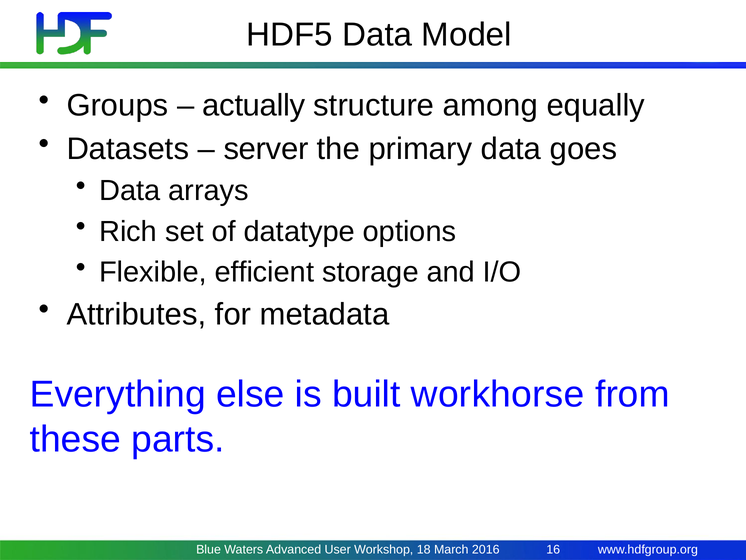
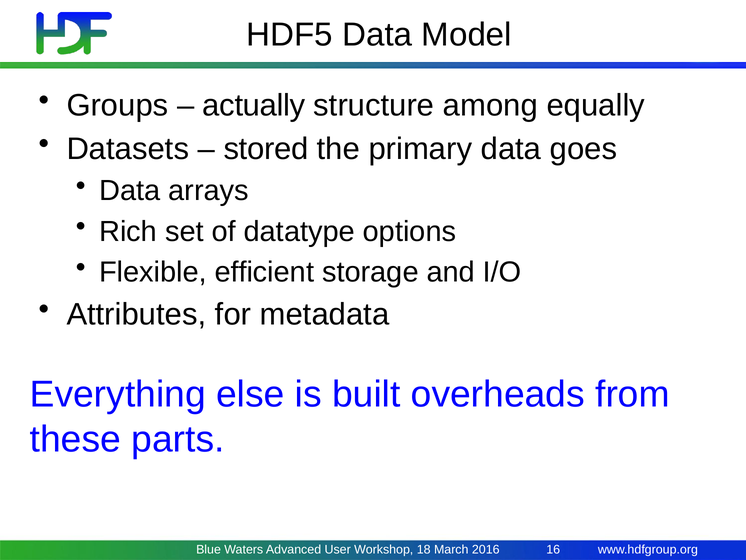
server: server -> stored (266, 149)
workhorse: workhorse -> overheads (498, 394)
